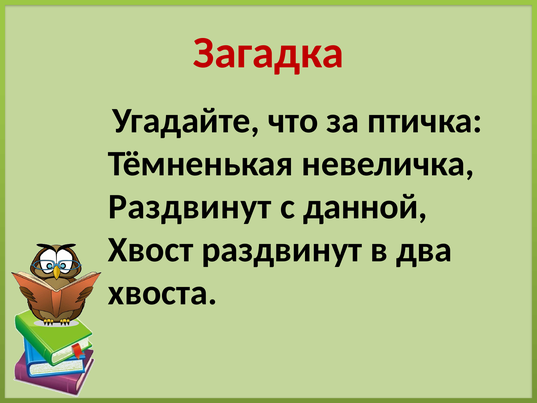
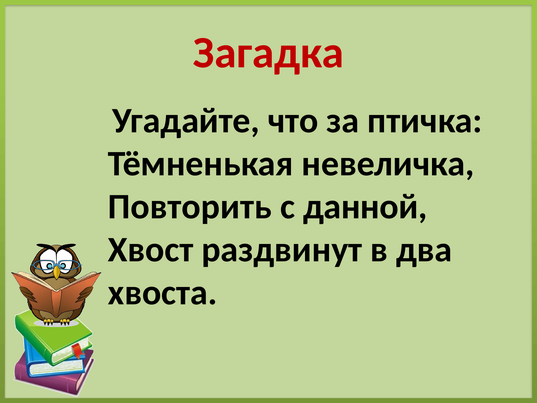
Раздвинут: Раздвинут -> Повторить (190, 207)
